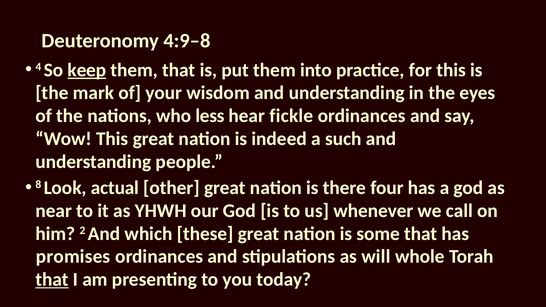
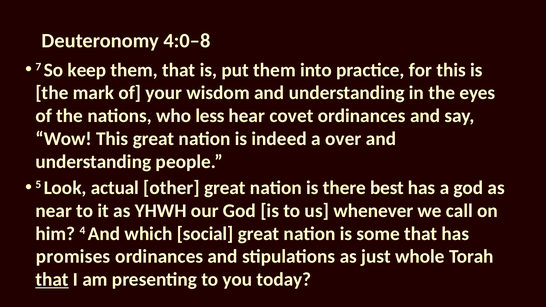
4:9–8: 4:9–8 -> 4:0–8 (187, 41)
4: 4 -> 7 (38, 67)
keep underline: present -> none (87, 70)
fickle: fickle -> covet (291, 116)
such: such -> over (343, 139)
8: 8 -> 5 (38, 185)
four: four -> best (387, 188)
2: 2 -> 4 (82, 231)
these: these -> social (205, 234)
will: will -> just (376, 257)
